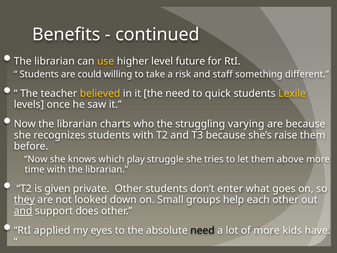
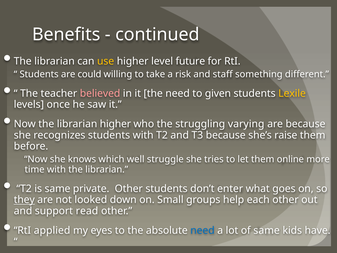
believed colour: yellow -> pink (100, 93)
quick: quick -> given (218, 93)
librarian charts: charts -> higher (115, 124)
play: play -> well (136, 159)
above: above -> online (290, 159)
is given: given -> same (57, 188)
and underline: present -> none (23, 211)
does: does -> read (87, 211)
need colour: black -> blue (202, 230)
of more: more -> same (267, 230)
